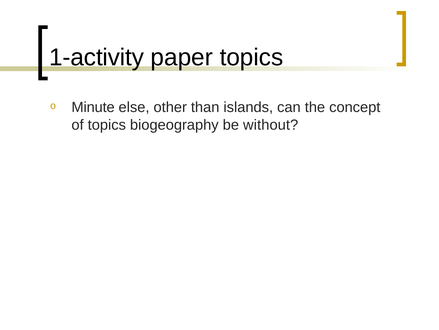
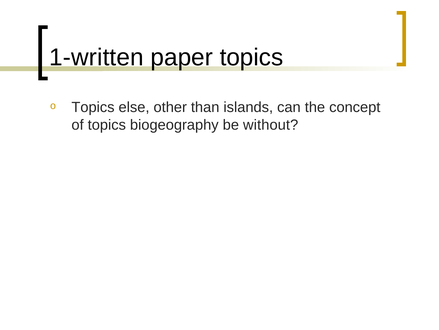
1-activity: 1-activity -> 1-written (96, 57)
Minute: Minute -> Topics (93, 107)
